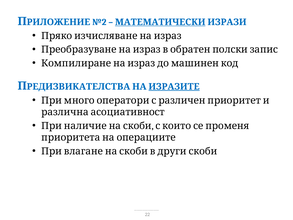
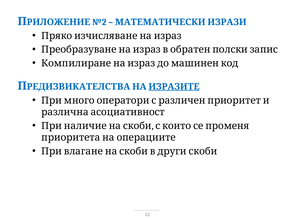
МАТЕМАТИЧЕСКИ underline: present -> none (160, 22)
